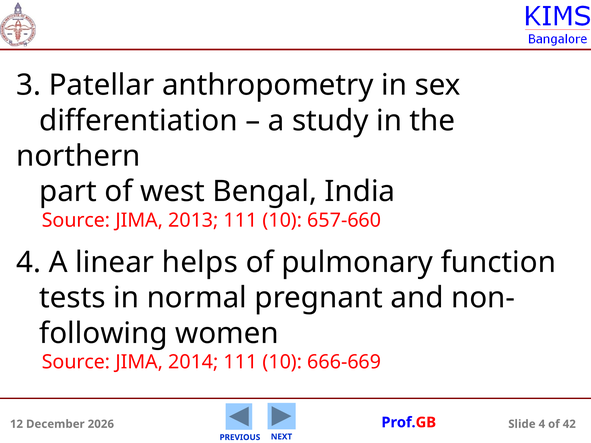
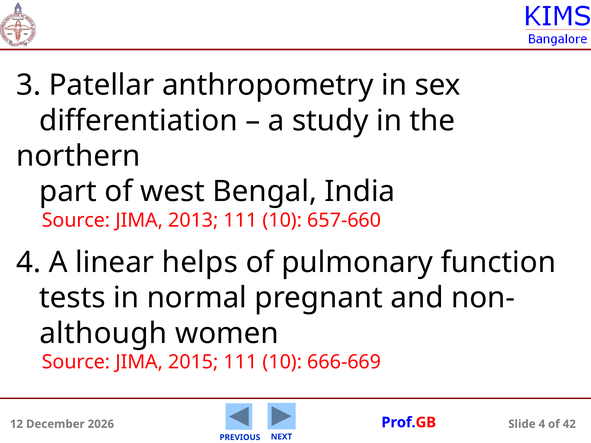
following: following -> although (103, 333)
2014: 2014 -> 2015 (193, 362)
